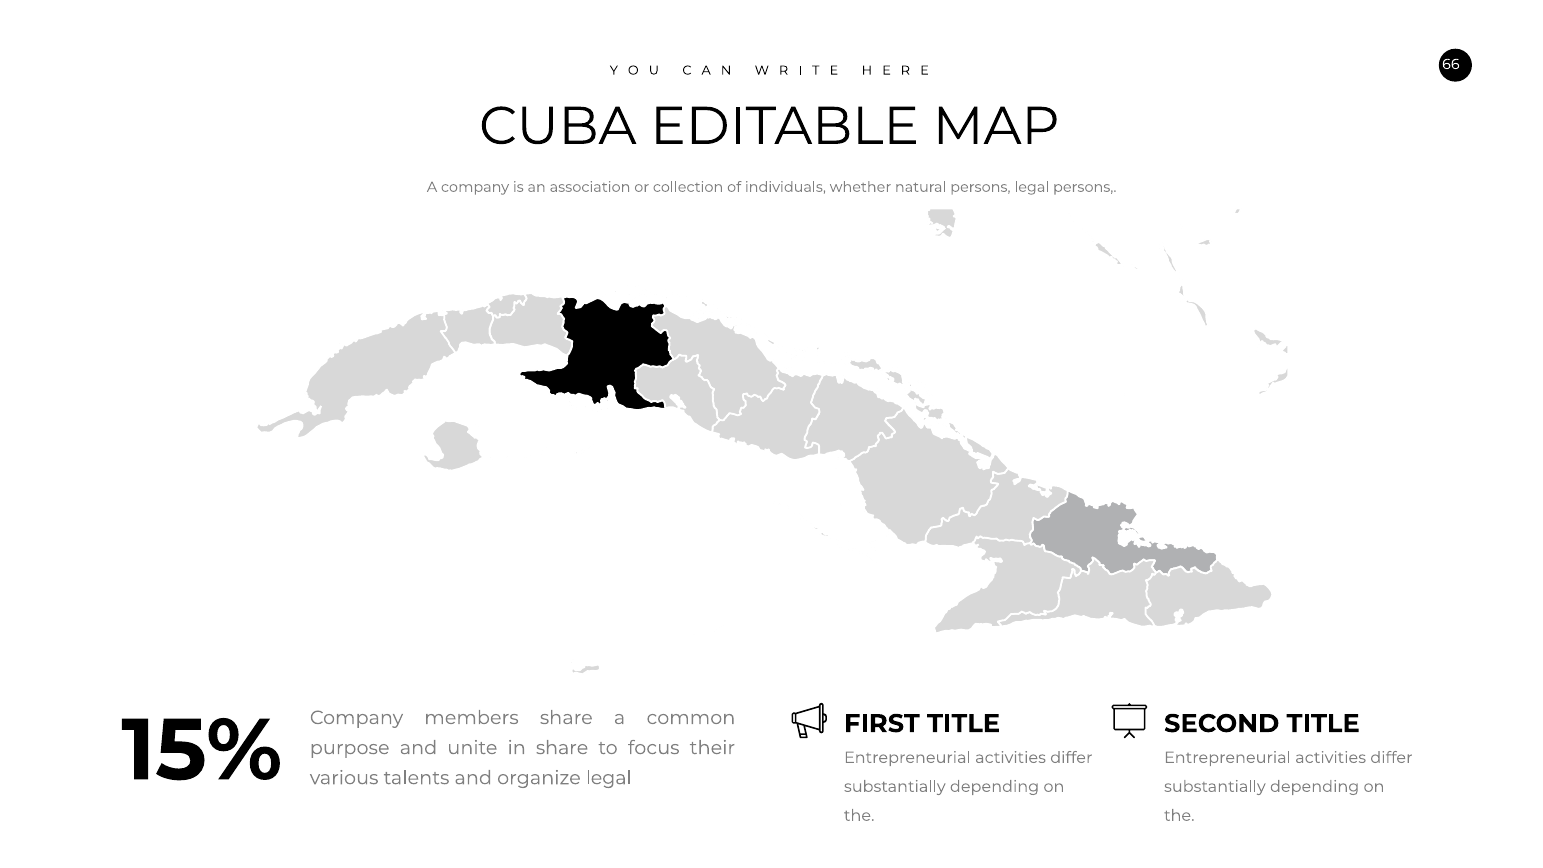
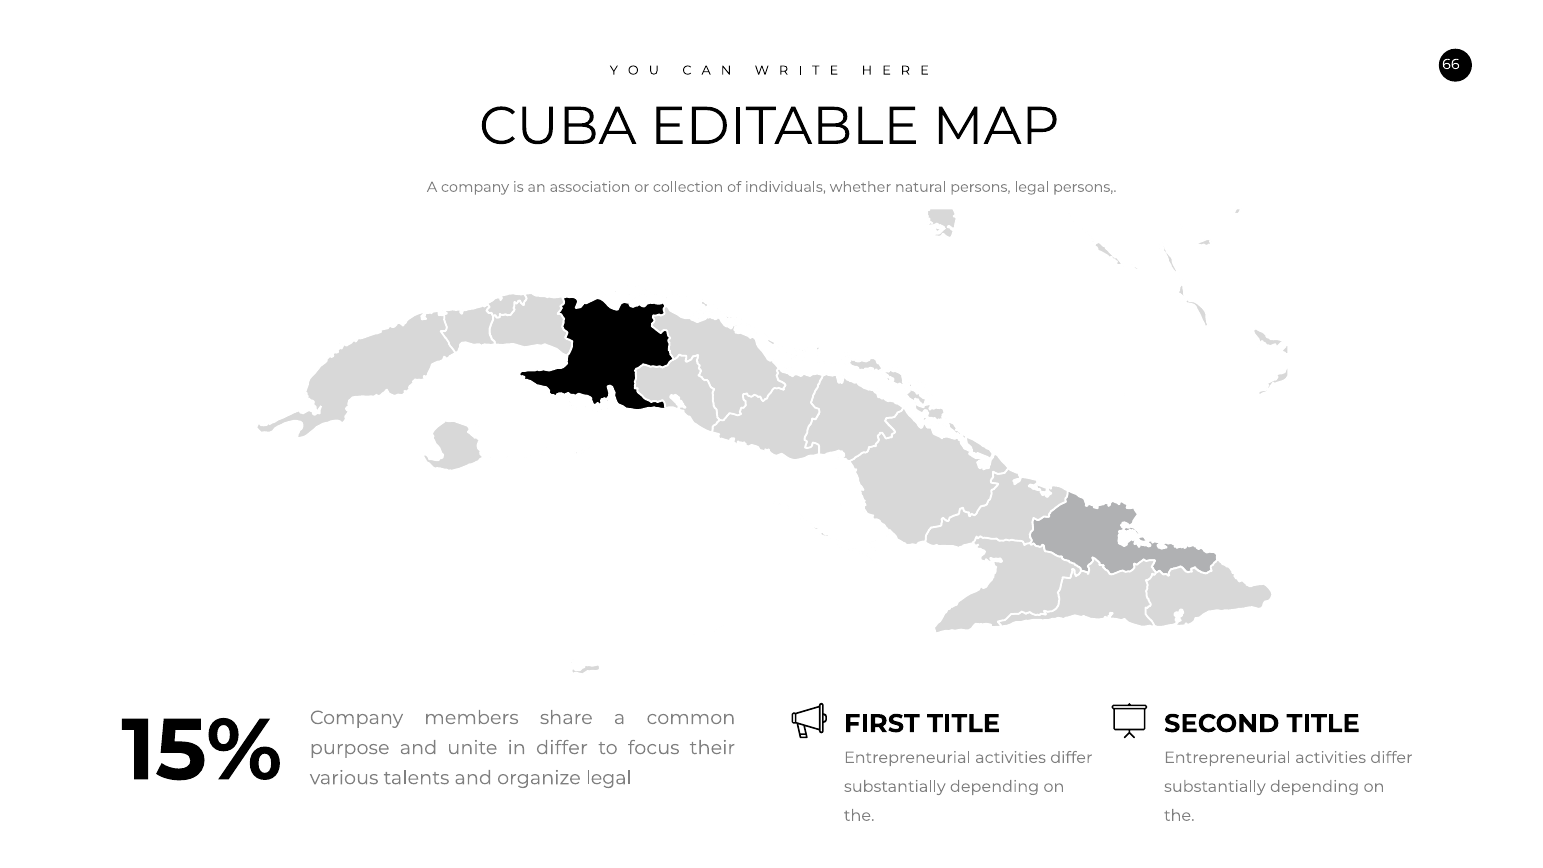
in share: share -> differ (562, 748)
